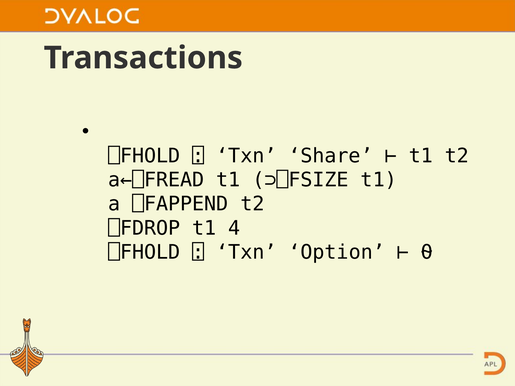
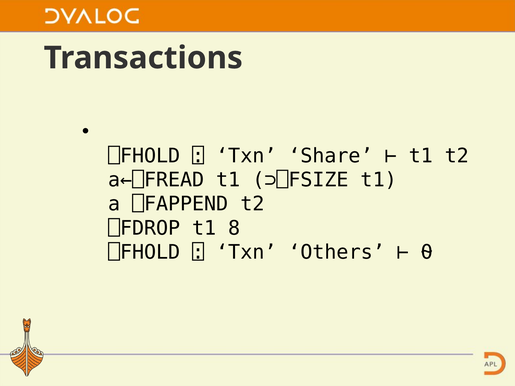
4: 4 -> 8 (234, 228)
Option: Option -> Others (337, 252)
